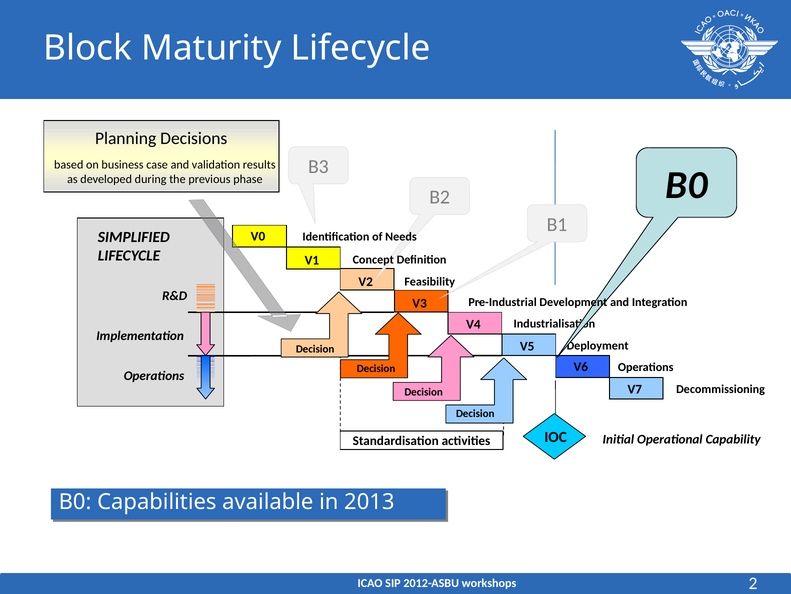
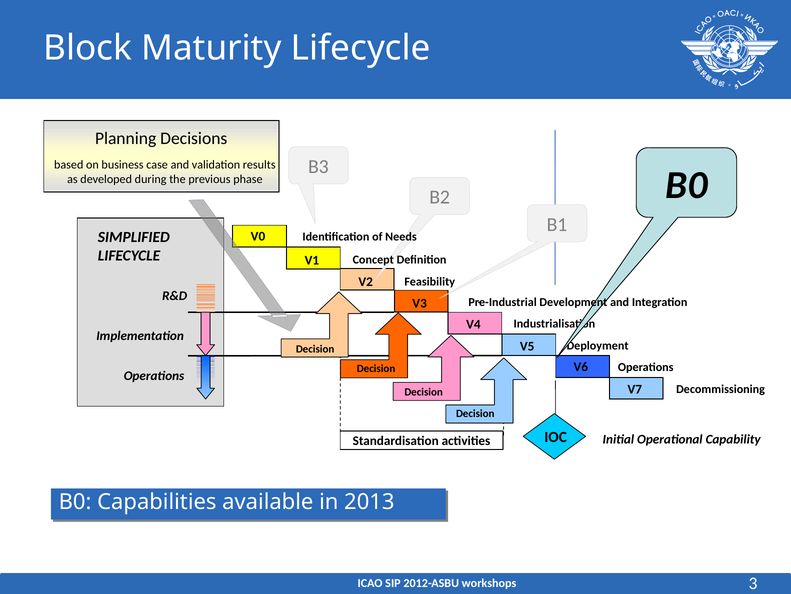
2: 2 -> 3 (753, 583)
